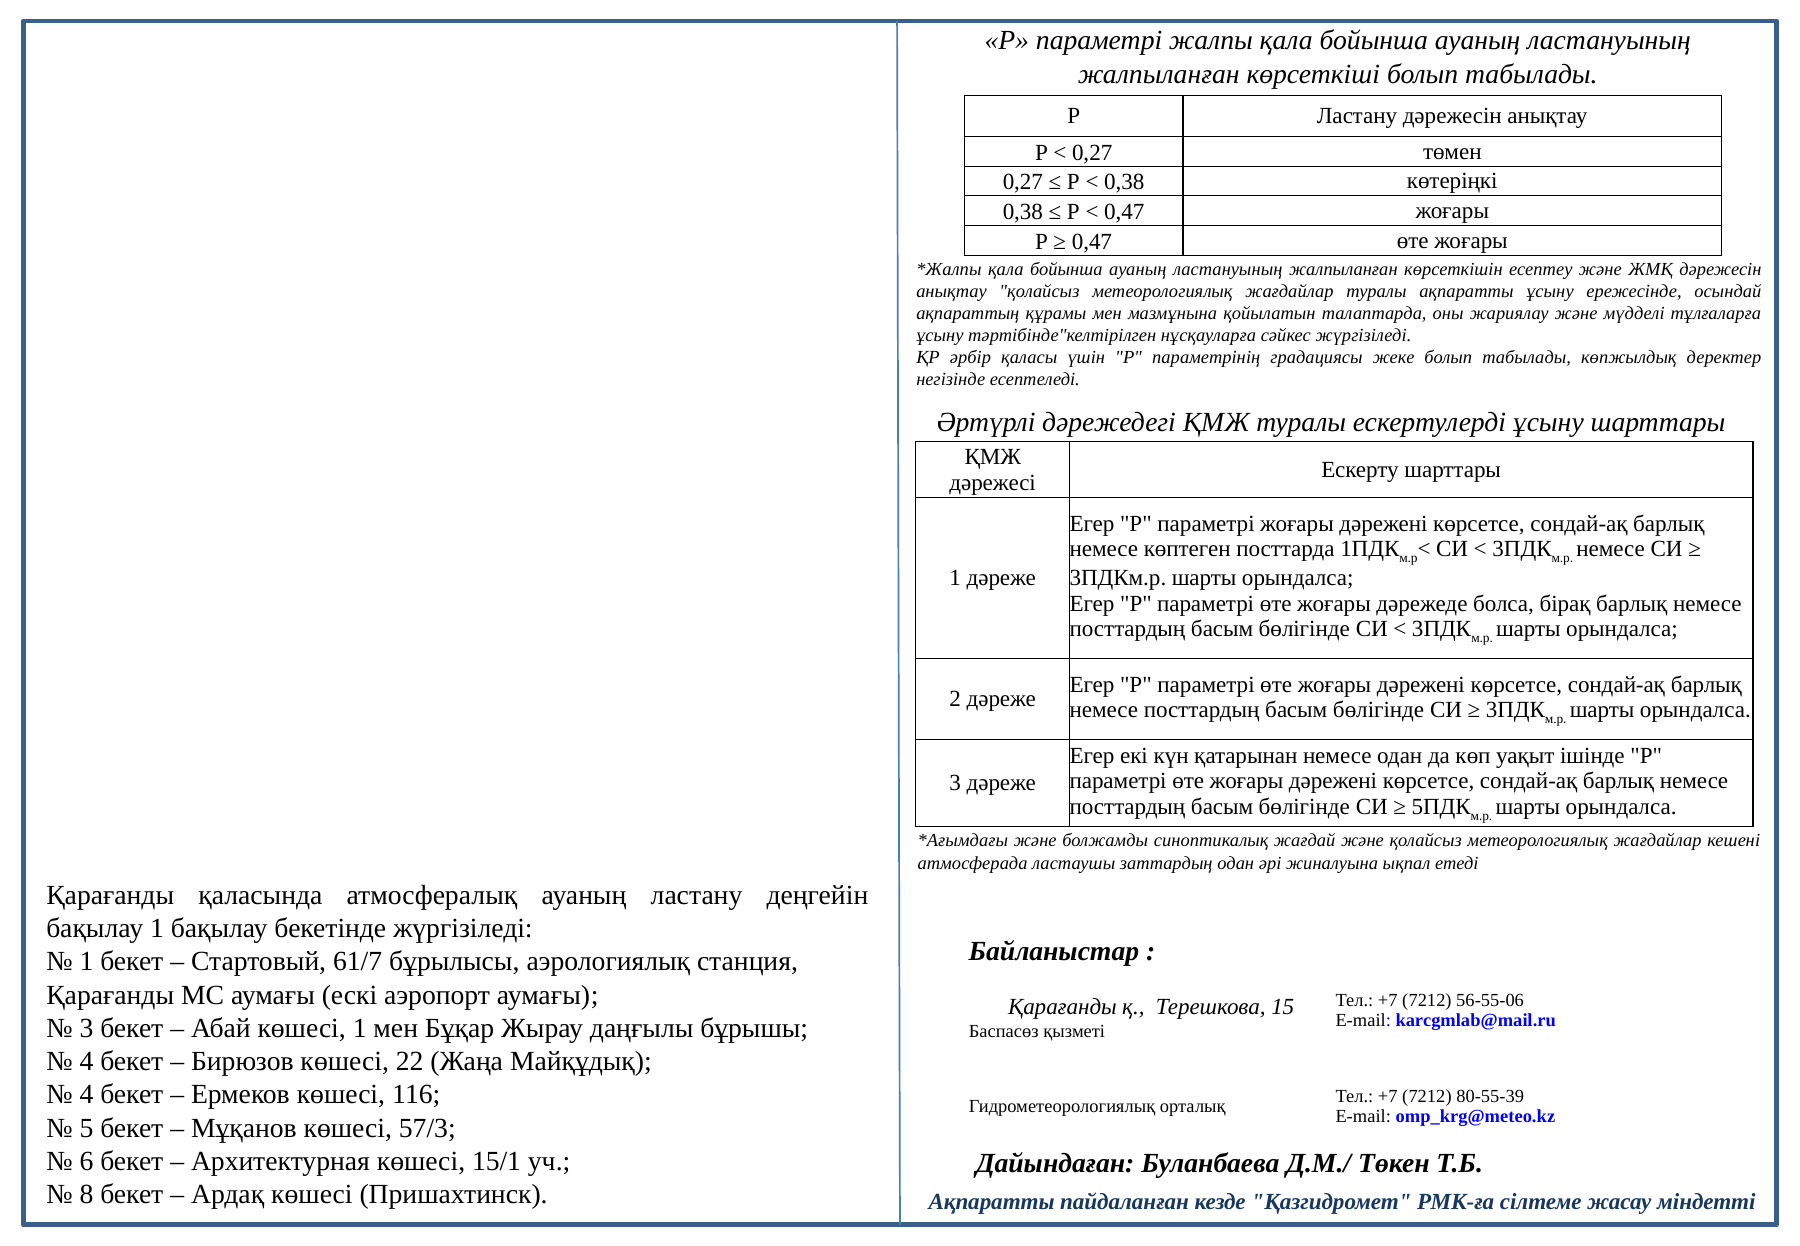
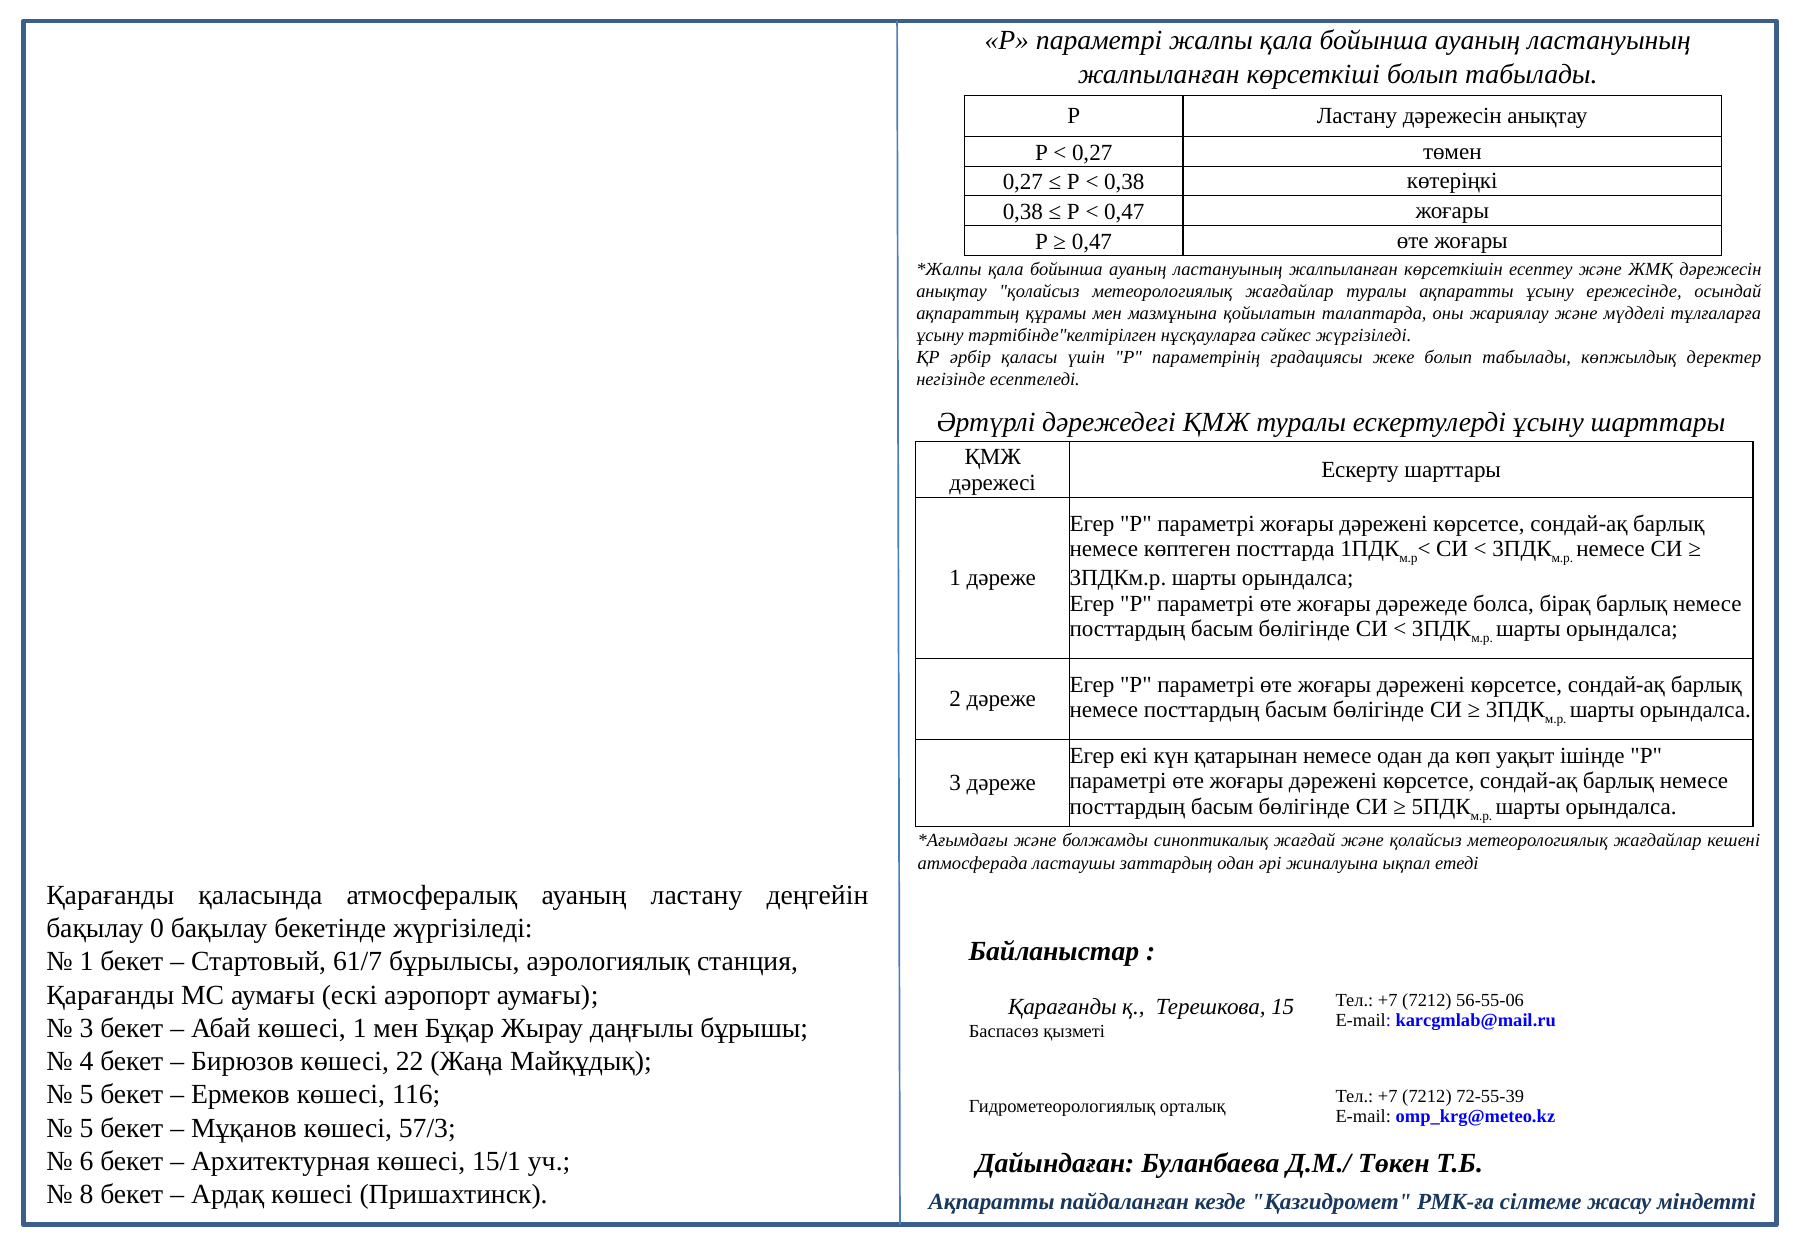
бақылау 1: 1 -> 0 (157, 929)
4: 4 -> 5 (87, 1095)
80-55-39: 80-55-39 -> 72-55-39 (1490, 1096)
